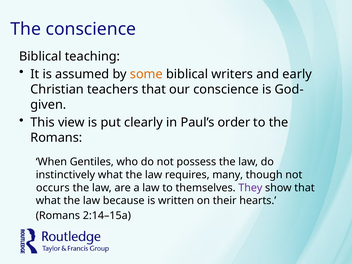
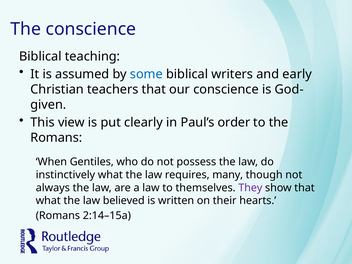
some colour: orange -> blue (146, 74)
occurs: occurs -> always (53, 188)
because: because -> believed (124, 201)
